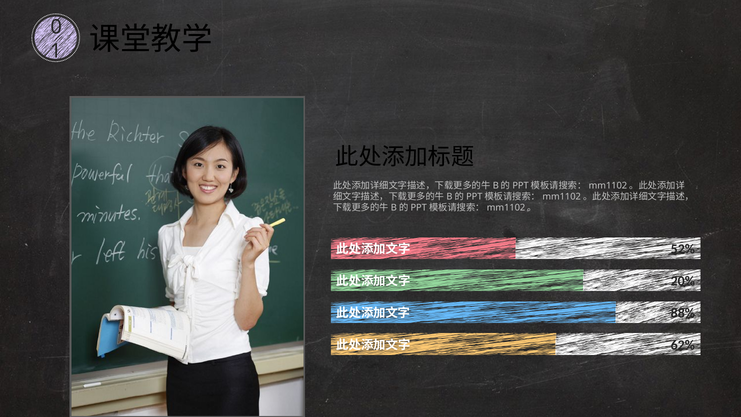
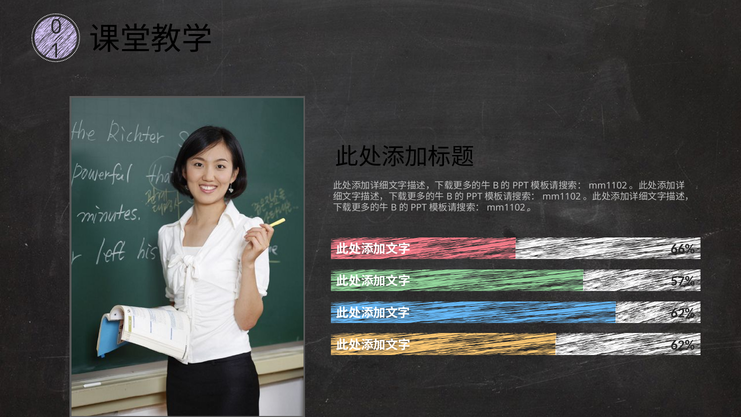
52%: 52% -> 66% (683, 249)
20%: 20% -> 57% (683, 281)
88%: 88% -> 62% (683, 313)
